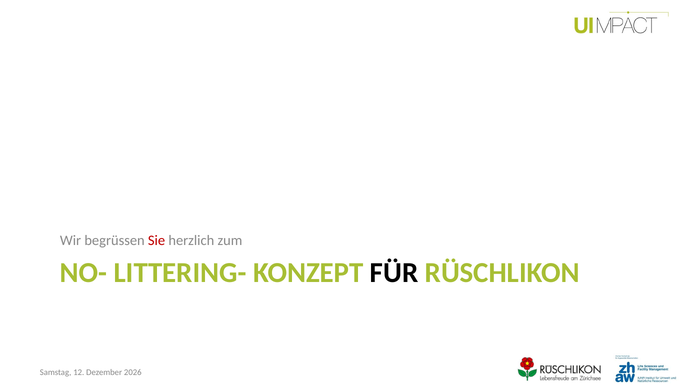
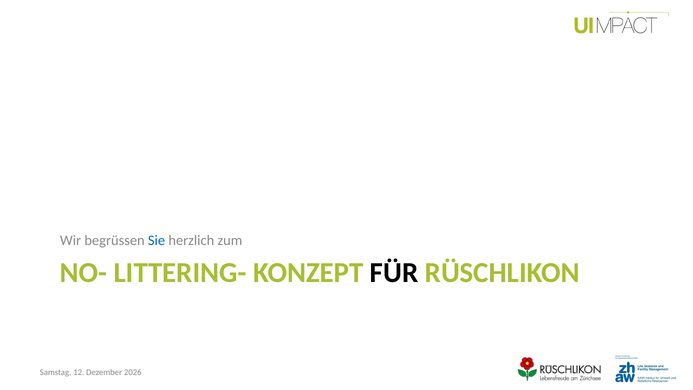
Sie colour: red -> blue (157, 240)
